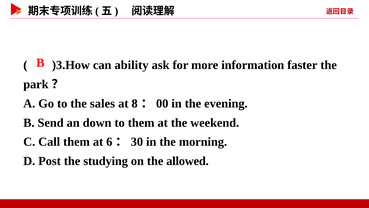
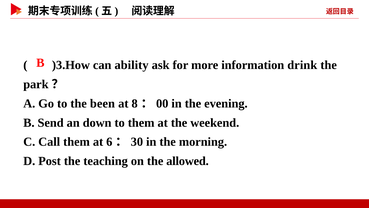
faster: faster -> drink (302, 65)
sales: sales -> been (102, 103)
studying: studying -> teaching (106, 161)
